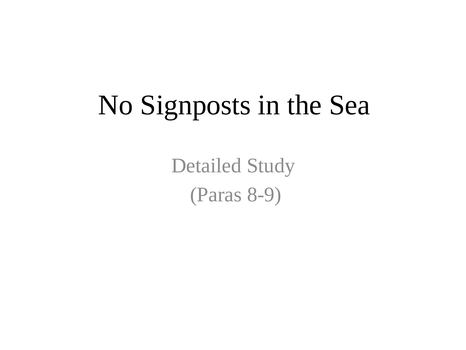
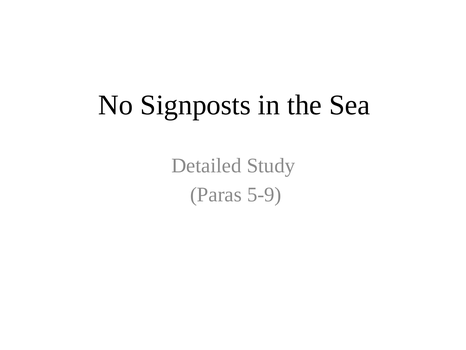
8-9: 8-9 -> 5-9 (264, 194)
